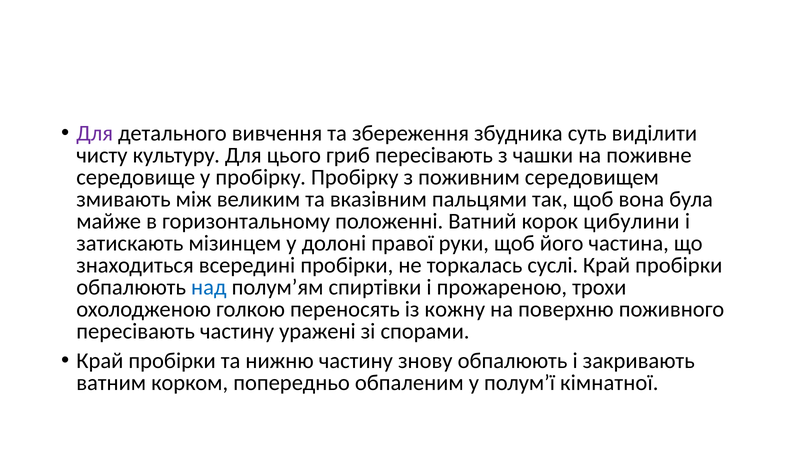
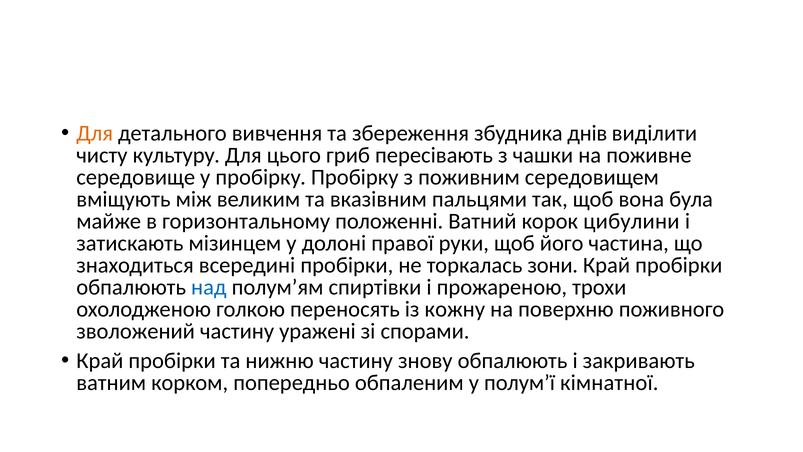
Для colour: purple -> orange (95, 133)
суть: суть -> днів (587, 133)
змивають: змивають -> вміщують (123, 199)
суслі: суслі -> зони (553, 265)
пересівають: пересівають -> зволожений (136, 331)
